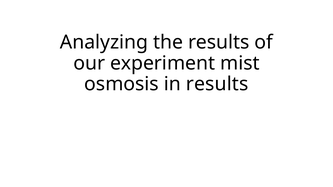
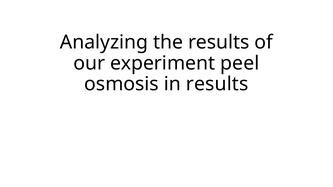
mist: mist -> peel (240, 63)
